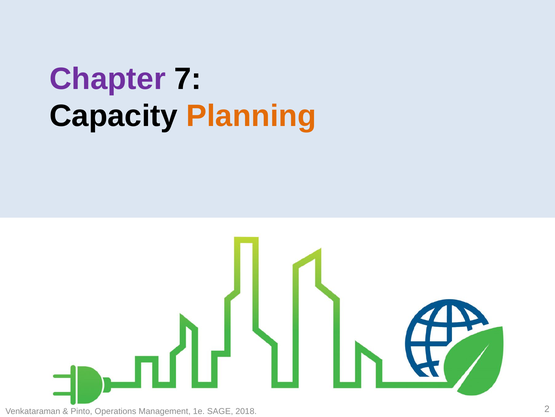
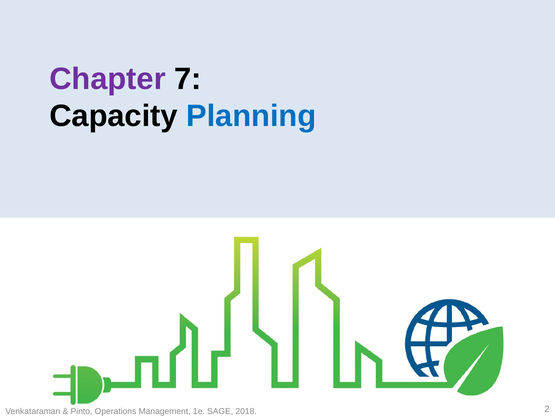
Planning colour: orange -> blue (251, 116)
